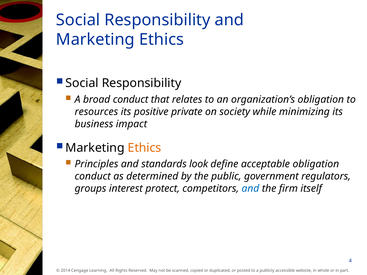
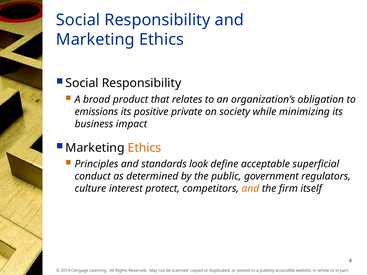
broad conduct: conduct -> product (131, 100)
resources: resources -> emissions (96, 112)
acceptable obligation: obligation -> superficial (316, 164)
groups: groups -> culture (90, 189)
and colour: blue -> orange (250, 189)
